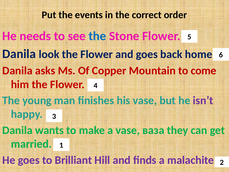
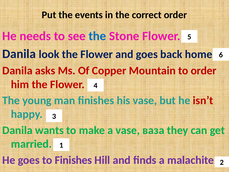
to come: come -> order (204, 71)
isn’t colour: purple -> red (203, 100)
to Brilliant: Brilliant -> Finishes (73, 160)
